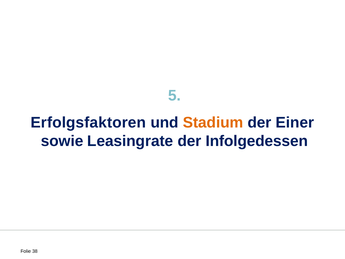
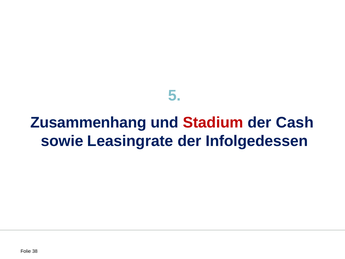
Erfolgsfaktoren: Erfolgsfaktoren -> Zusammenhang (88, 122)
Stadium colour: orange -> red (213, 122)
Einer: Einer -> Cash (295, 122)
